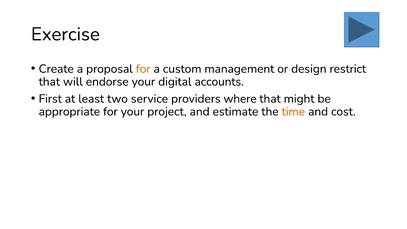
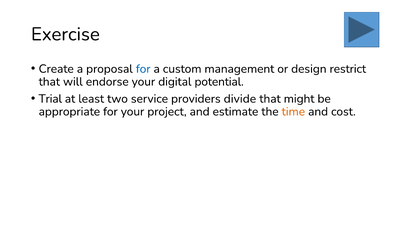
for colour: orange -> blue (143, 69)
accounts: accounts -> potential (219, 82)
First: First -> Trial (50, 99)
where: where -> divide (240, 99)
